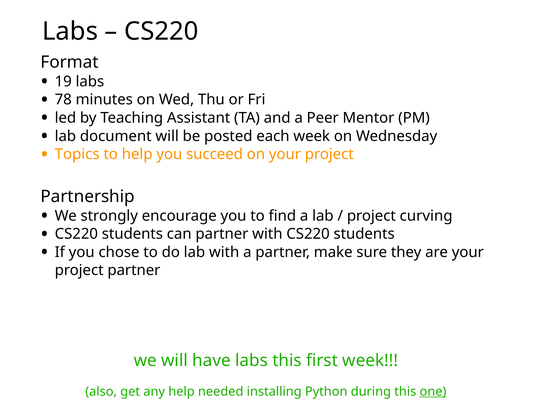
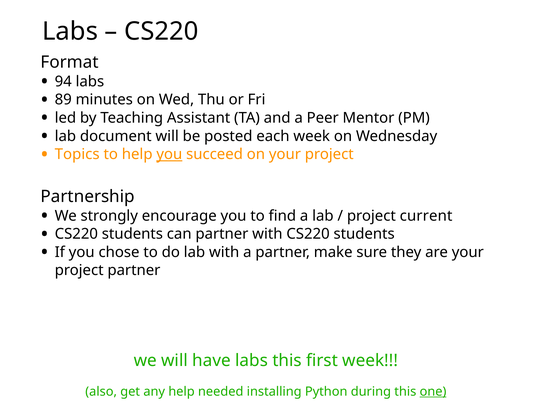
19: 19 -> 94 (63, 82)
78: 78 -> 89 (63, 100)
you underline: none -> present (169, 154)
curving: curving -> current (426, 216)
